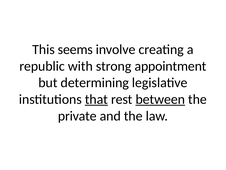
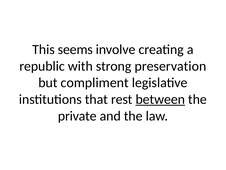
appointment: appointment -> preservation (170, 66)
determining: determining -> compliment (95, 83)
that underline: present -> none (96, 99)
